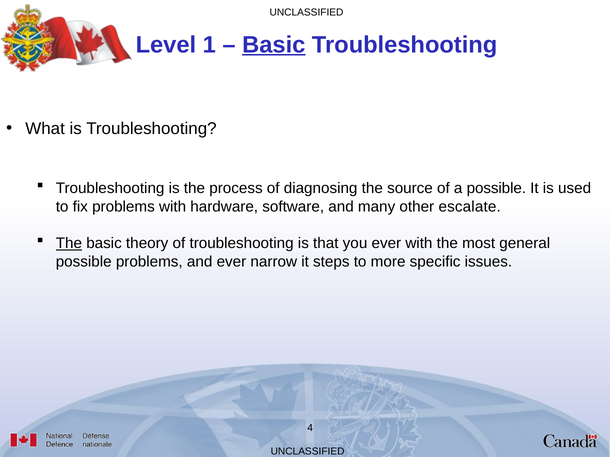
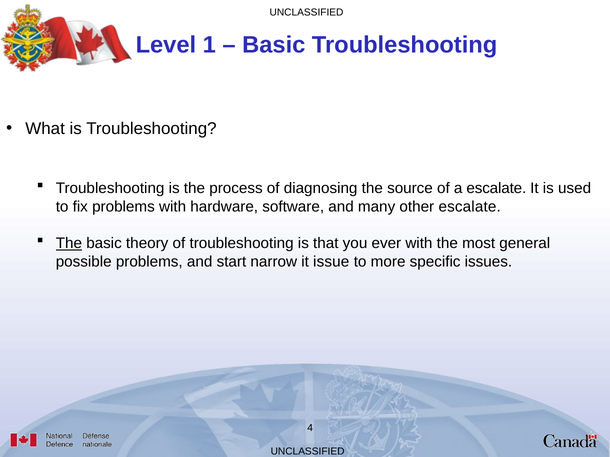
Basic underline: present -> none (274, 45)
a possible: possible -> escalate (496, 189)
and ever: ever -> start (231, 262)
steps: steps -> issue (331, 262)
